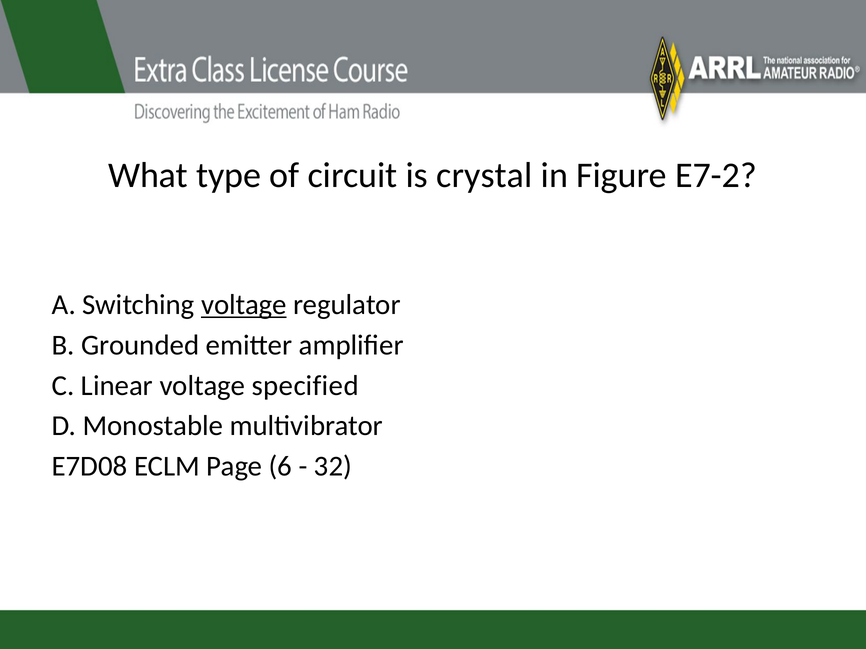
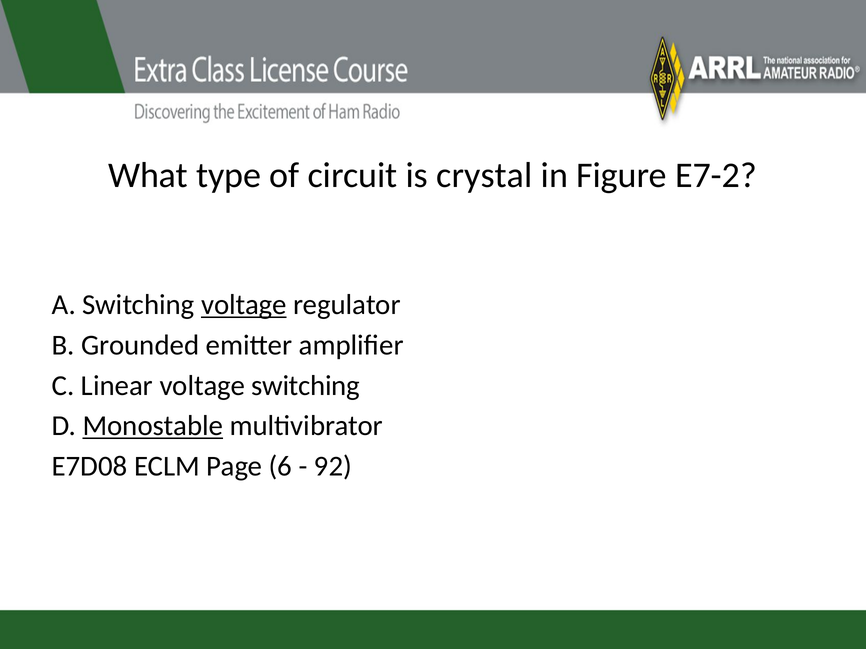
voltage specified: specified -> switching (306, 386)
Monostable underline: none -> present (153, 426)
32: 32 -> 92 (333, 467)
